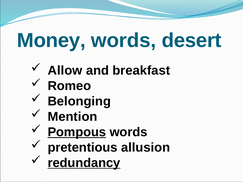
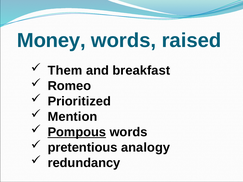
desert: desert -> raised (191, 41)
Allow: Allow -> Them (65, 71)
Belonging: Belonging -> Prioritized (79, 101)
allusion: allusion -> analogy (146, 148)
redundancy underline: present -> none (84, 163)
